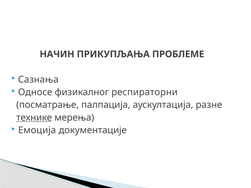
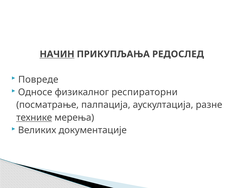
НАЧИН underline: none -> present (57, 54)
ПРОБЛЕМЕ: ПРОБЛЕМЕ -> РЕДОСЛЕД (178, 54)
Сазнања: Сазнања -> Повреде (38, 80)
Емоција: Емоција -> Великих (37, 130)
